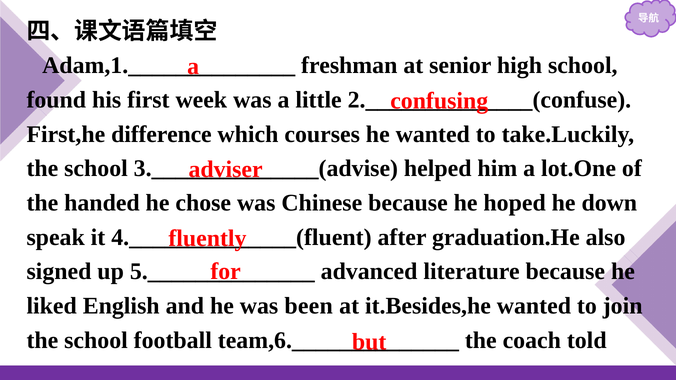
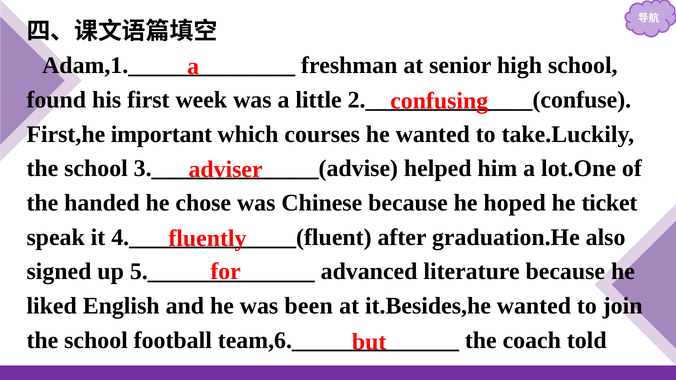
difference: difference -> important (161, 134)
down: down -> ticket (609, 203)
